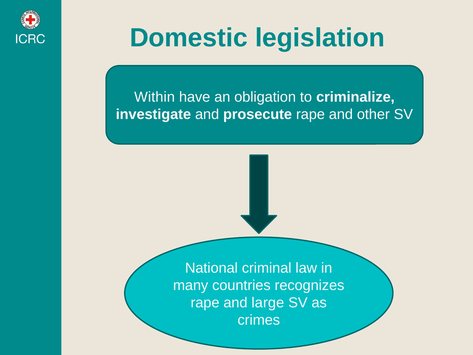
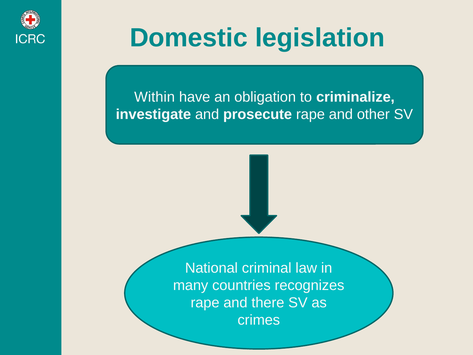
large: large -> there (268, 303)
